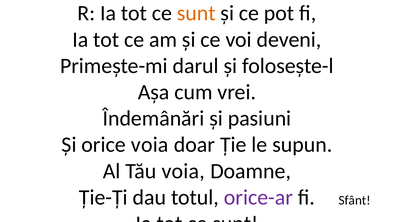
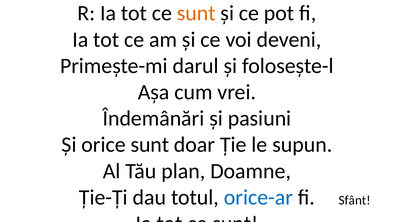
orice voia: voia -> sunt (150, 144)
Tău voia: voia -> plan (183, 171)
orice-ar colour: purple -> blue (258, 197)
